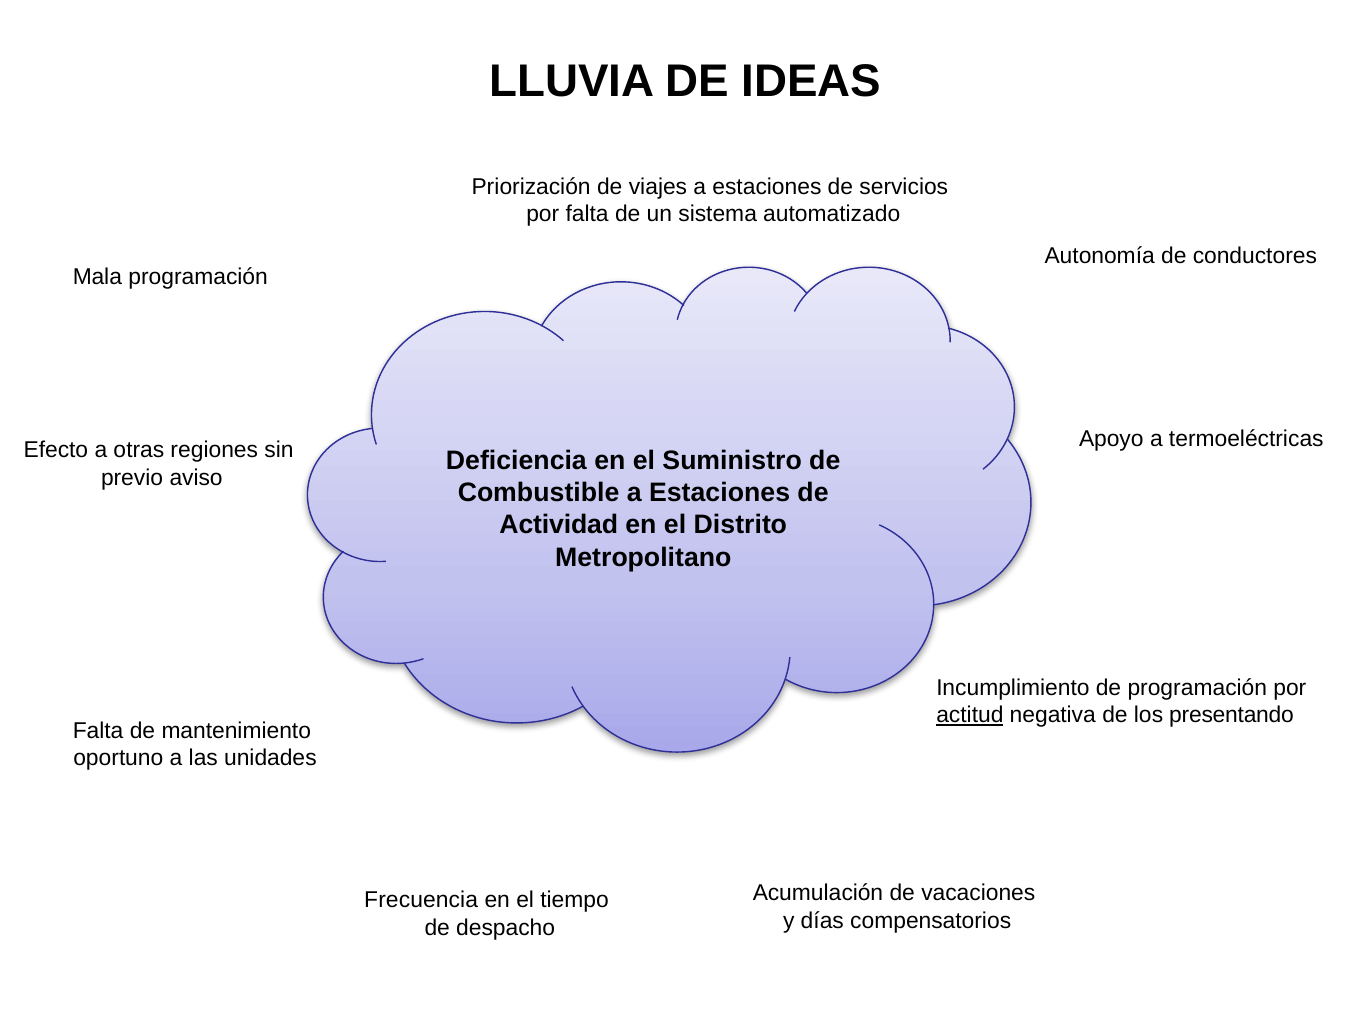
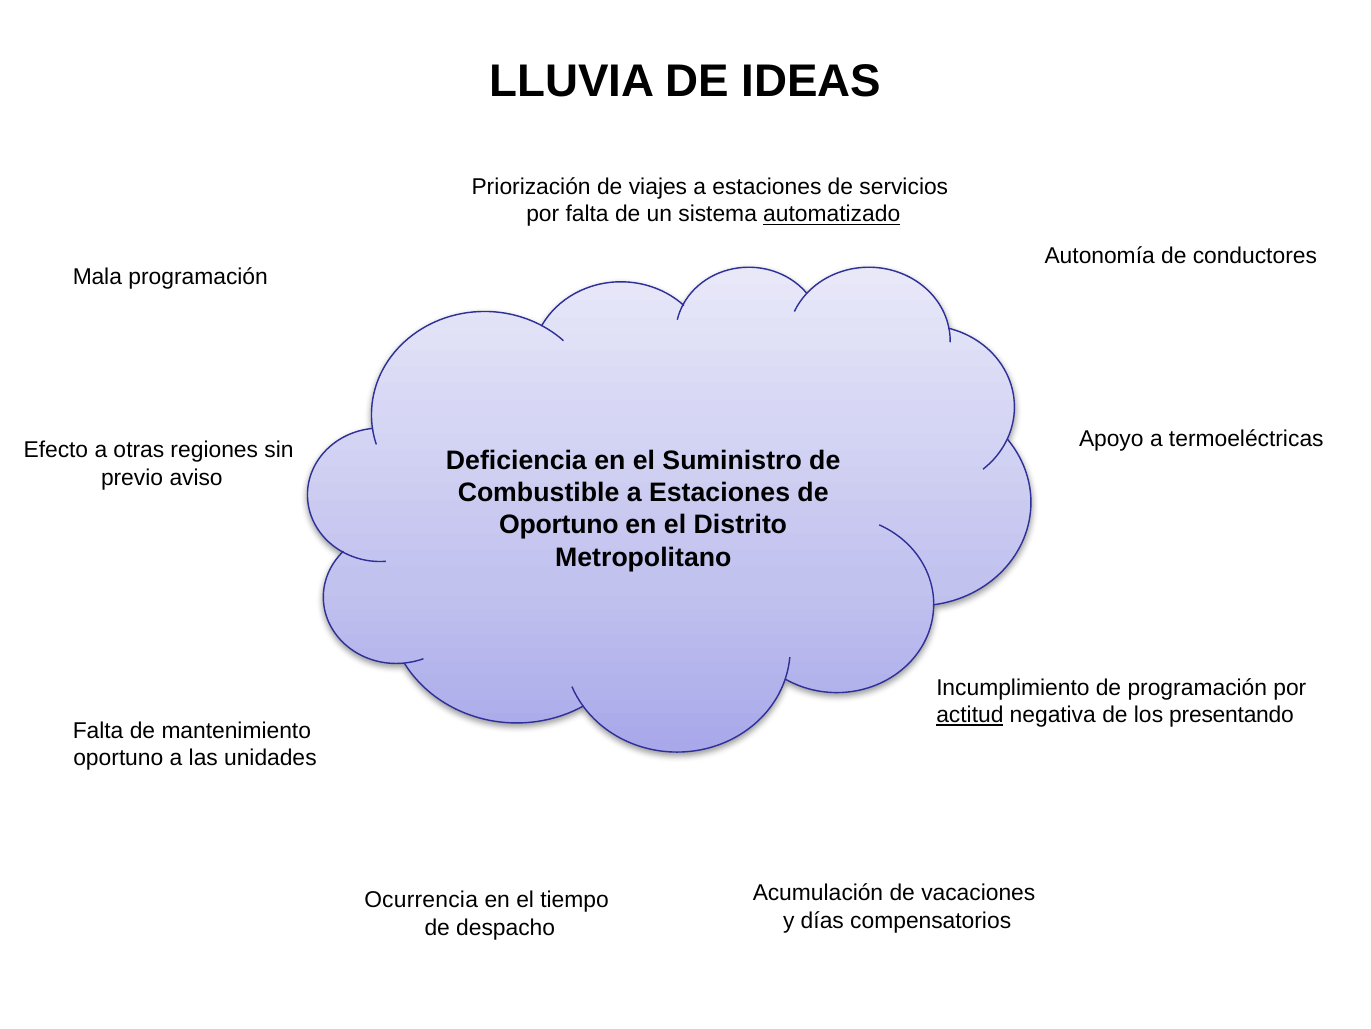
automatizado underline: none -> present (832, 214)
Actividad: Actividad -> Oportuno (559, 525)
Frecuencia: Frecuencia -> Ocurrencia (421, 899)
